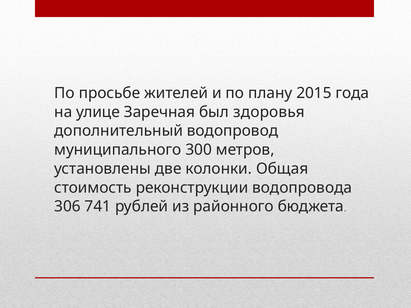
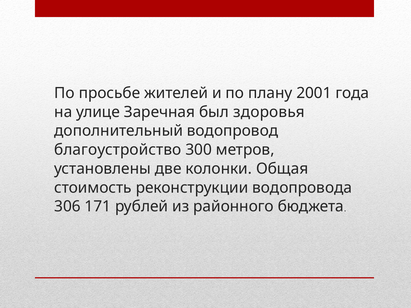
2015: 2015 -> 2001 (314, 93)
муниципального: муниципального -> благоустройство (118, 150)
741: 741 -> 171 (98, 207)
